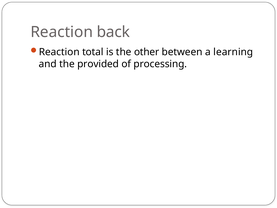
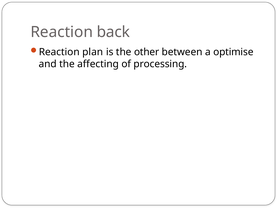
total: total -> plan (93, 52)
learning: learning -> optimise (233, 52)
provided: provided -> affecting (98, 64)
